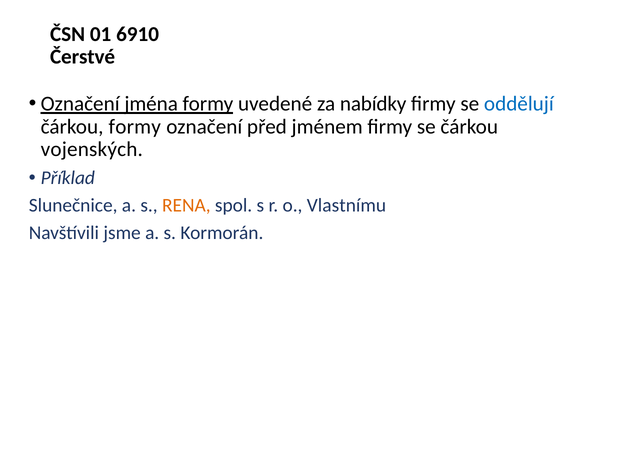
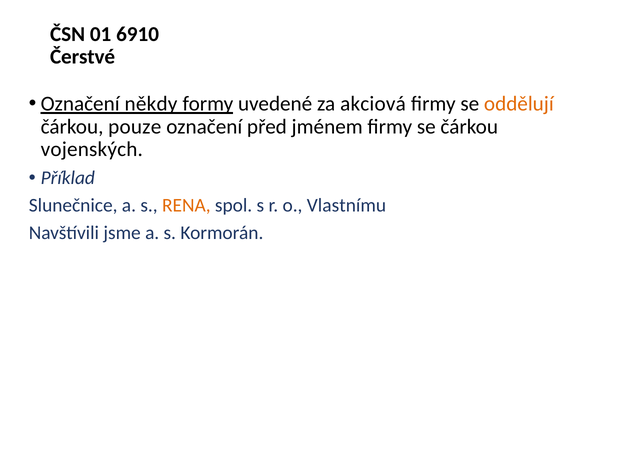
jména: jména -> někdy (151, 104)
nabídky: nabídky -> akciová (373, 104)
oddělují colour: blue -> orange (519, 104)
čárkou formy: formy -> pouze (135, 127)
